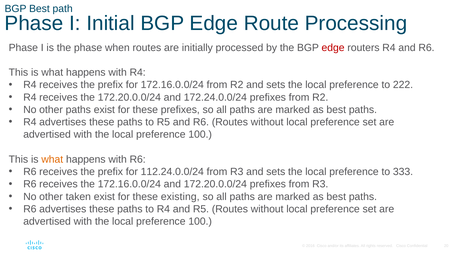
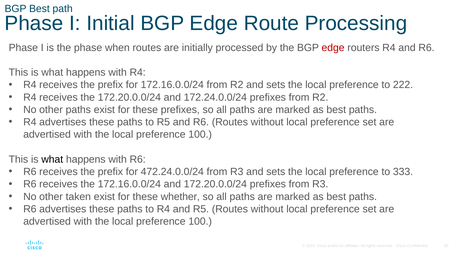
what colour: orange -> black (52, 159)
112.24.0.0/24: 112.24.0.0/24 -> 472.24.0.0/24 (172, 172)
existing: existing -> whether (180, 197)
